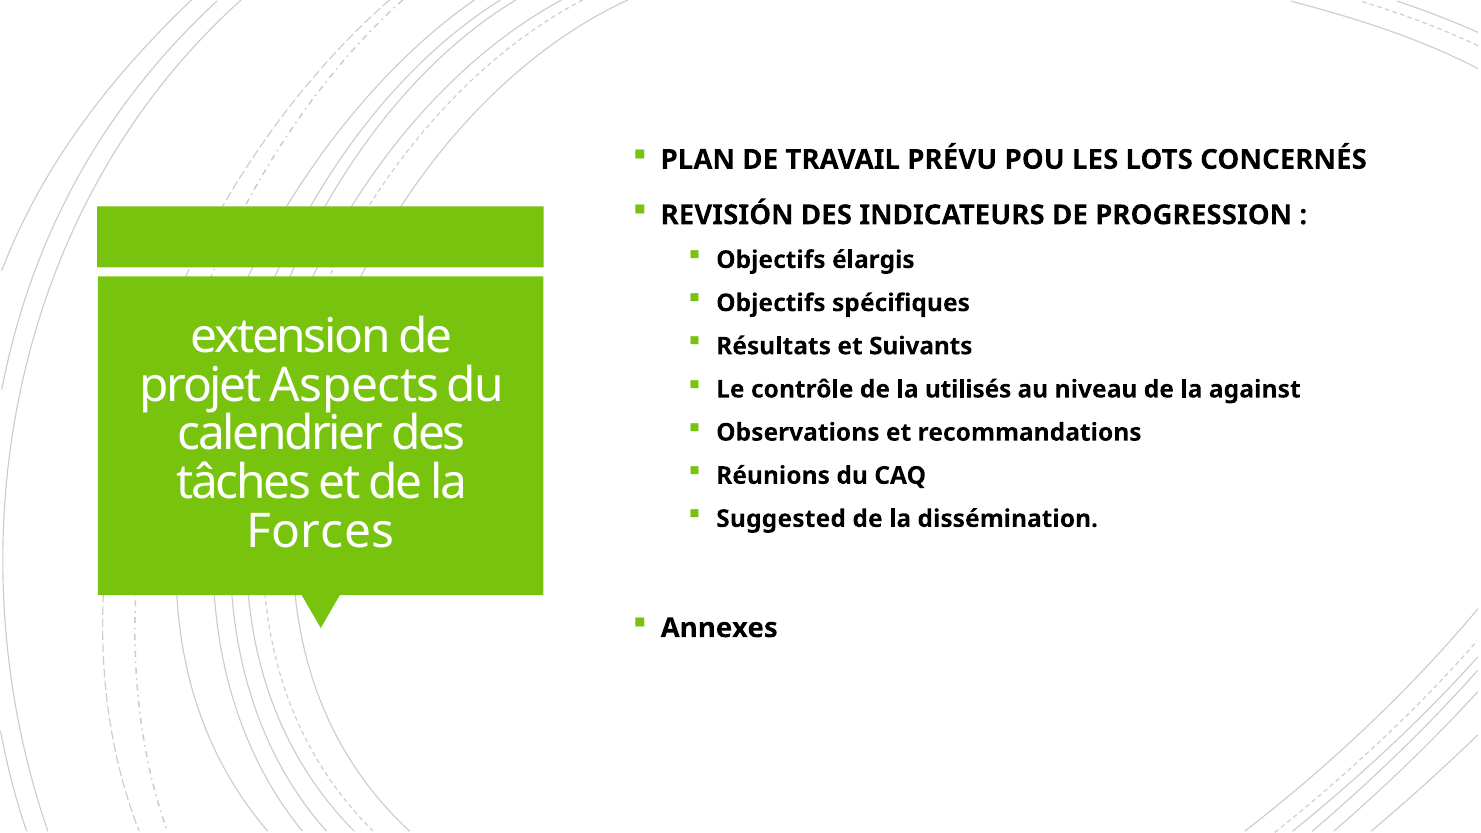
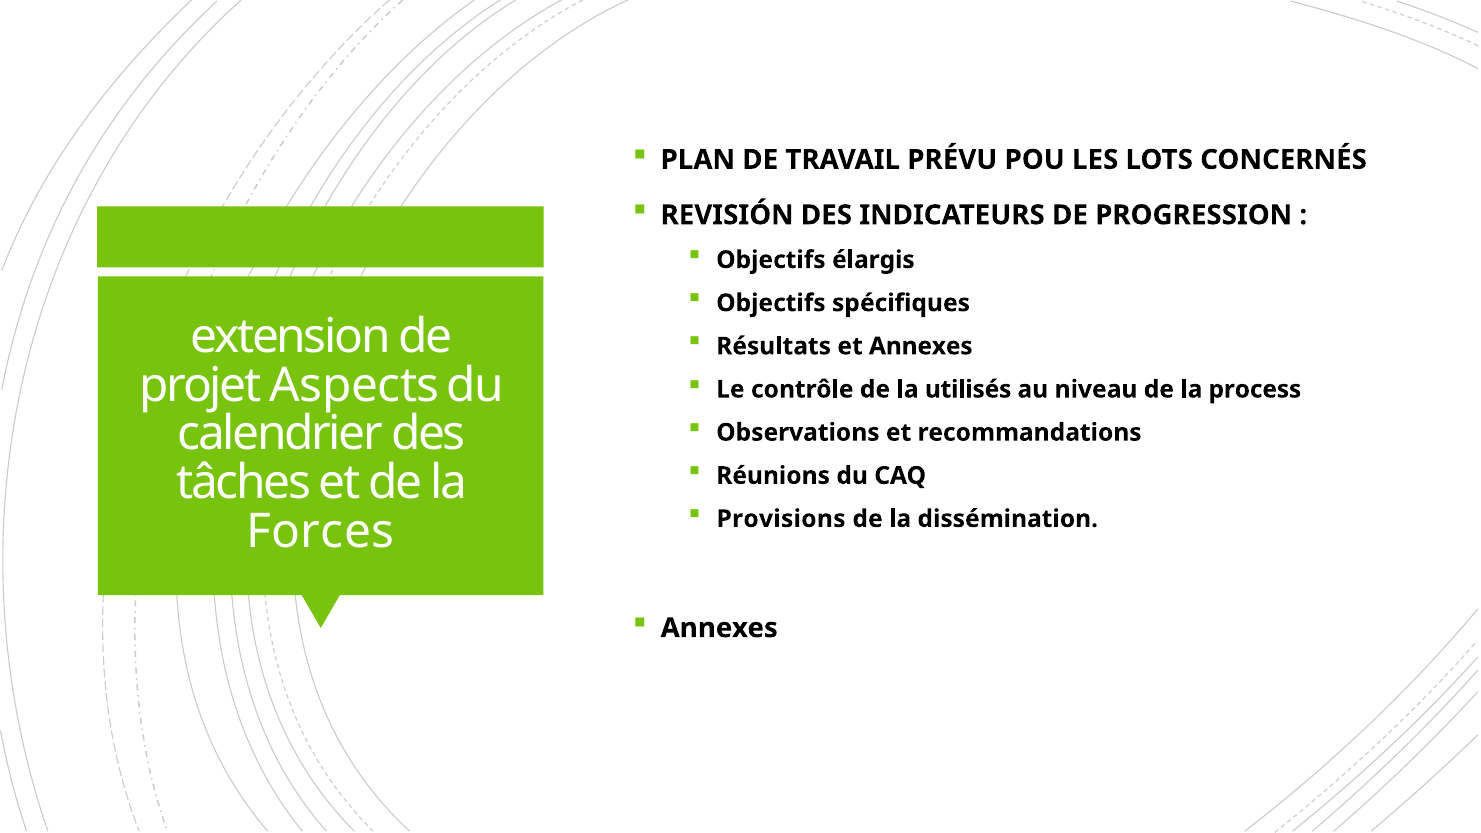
et Suivants: Suivants -> Annexes (921, 346)
against: against -> process (1255, 389)
Suggested: Suggested -> Provisions (781, 519)
